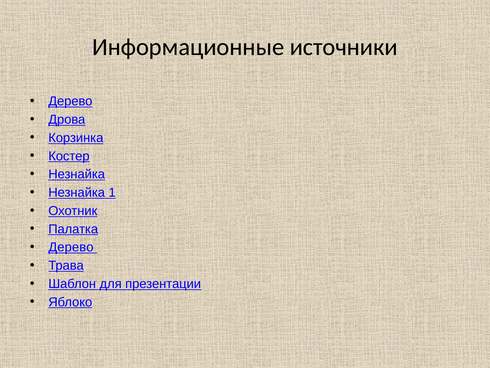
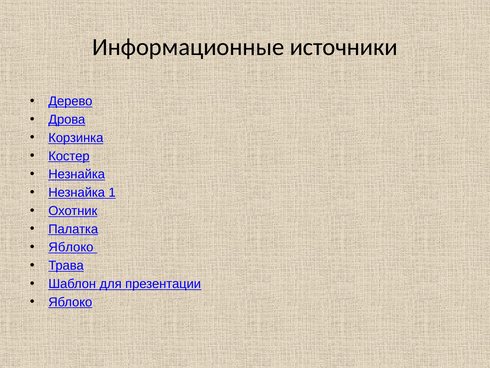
Дерево: Дерево -> Яблоко (71, 247)
